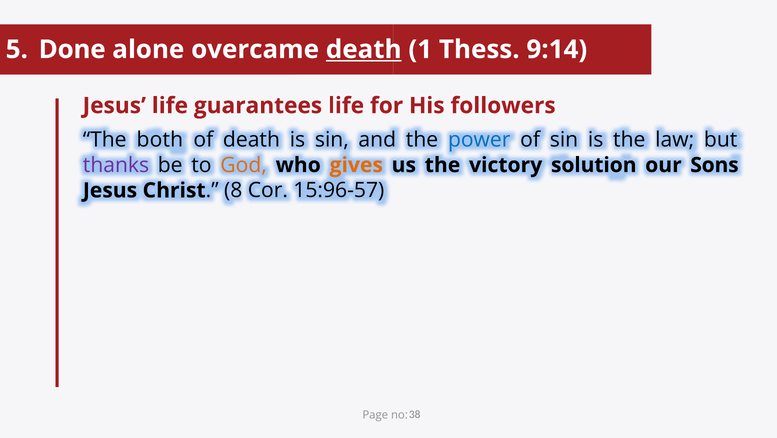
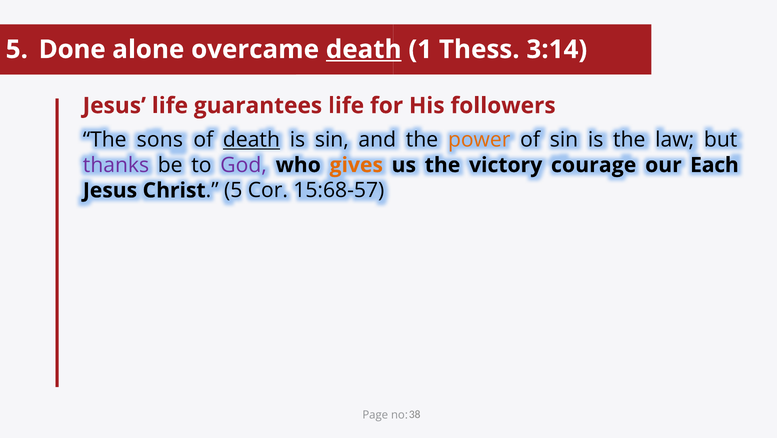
9:14: 9:14 -> 3:14 (557, 49)
both: both -> sons (160, 140)
death underline: none -> present (251, 140)
power colour: blue -> orange (479, 140)
God colour: orange -> purple (244, 165)
solution: solution -> courage (594, 165)
Sons: Sons -> Each (714, 165)
Christ 8: 8 -> 5 (233, 190)
15:96-57: 15:96-57 -> 15:68-57 (339, 190)
